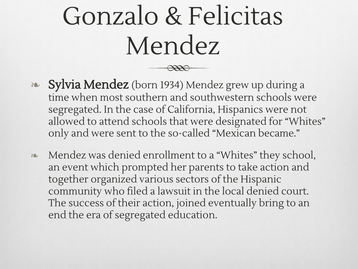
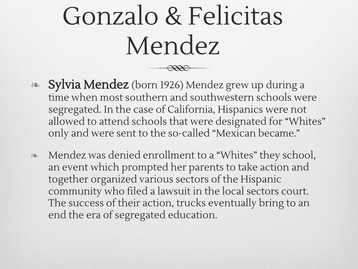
1934: 1934 -> 1926 (172, 85)
local denied: denied -> sectors (263, 191)
joined: joined -> trucks (191, 203)
